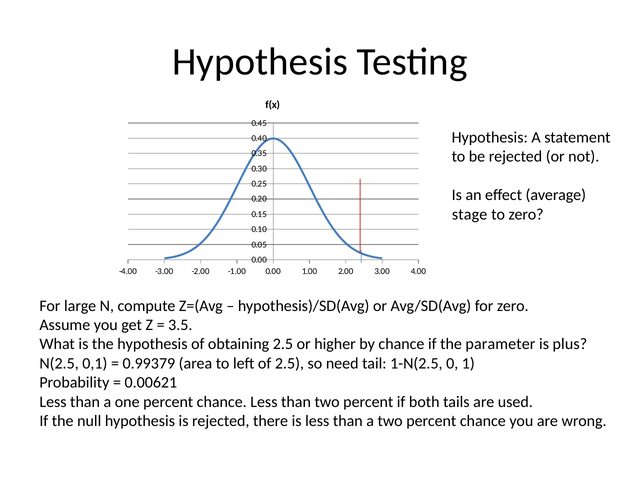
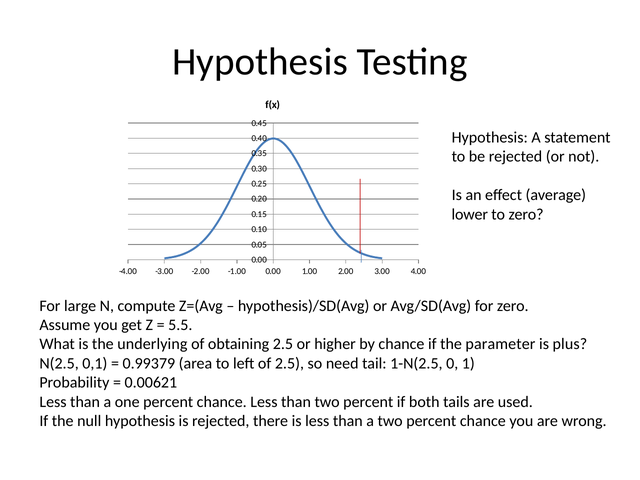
stage: stage -> lower (470, 214)
3.5: 3.5 -> 5.5 (180, 325)
the hypothesis: hypothesis -> underlying (152, 344)
